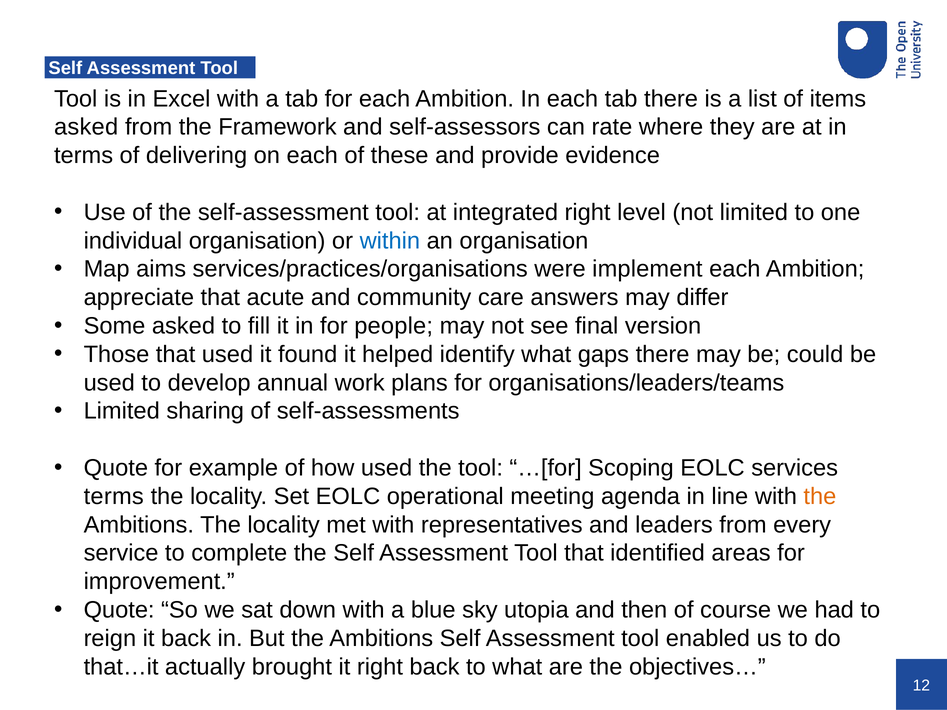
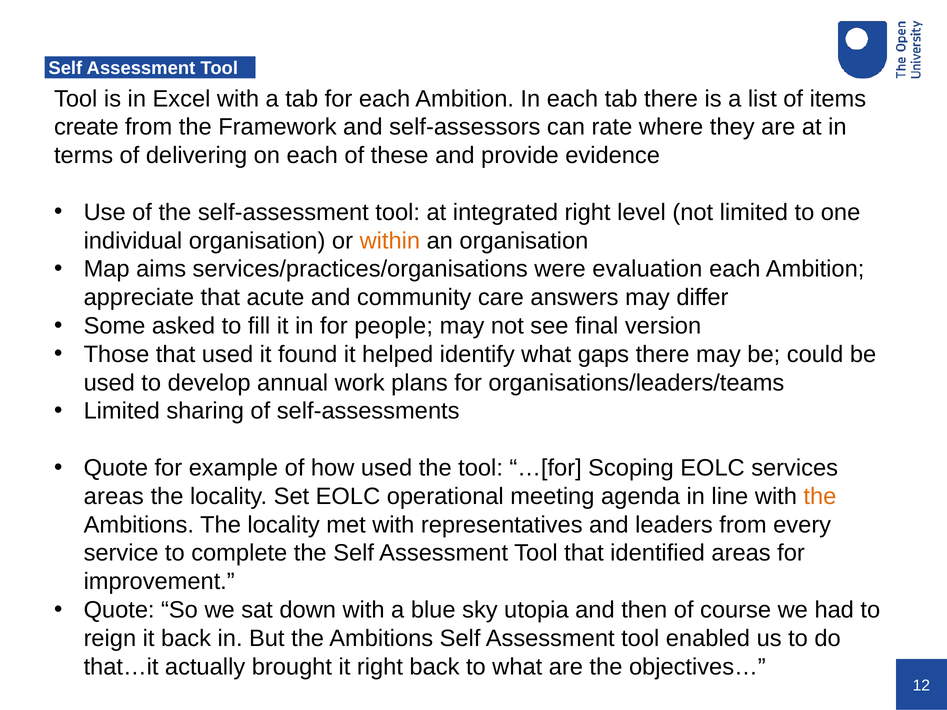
asked: asked -> create (86, 127)
within colour: blue -> orange (390, 241)
implement: implement -> evaluation (647, 269)
terms: terms -> areas (114, 497)
